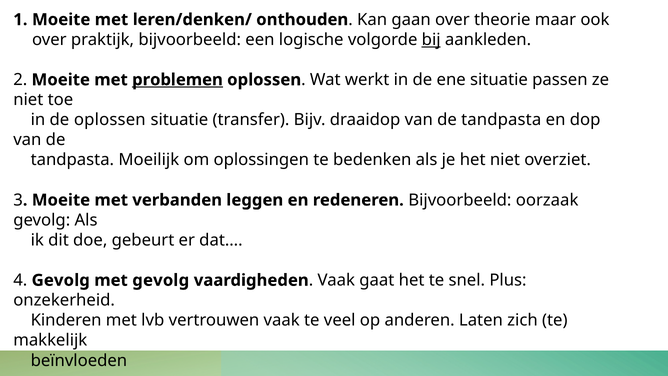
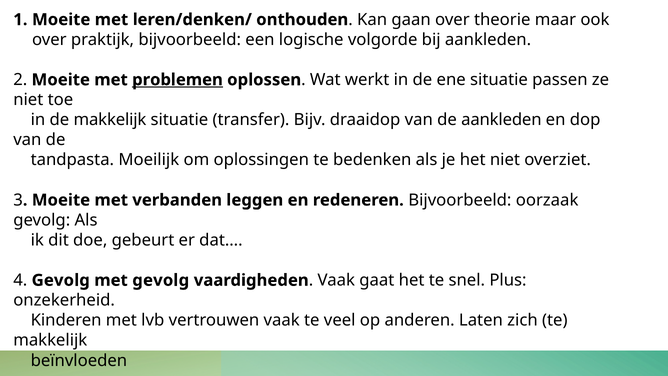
bij underline: present -> none (431, 40)
de oplossen: oplossen -> makkelijk (110, 120)
draaidop van de tandpasta: tandpasta -> aankleden (501, 120)
